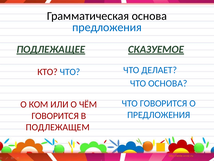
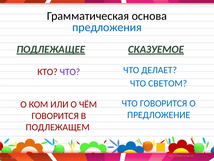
ЧТО colour: blue -> purple (70, 72)
ЧТО ОСНОВА: ОСНОВА -> СВЕТОМ (168, 83)
ПРЕДЛОЖЕНИЯ: ПРЕДЛОЖЕНИЯ -> ПРЕДЛОЖЕНИЕ (159, 115)
